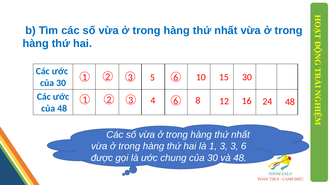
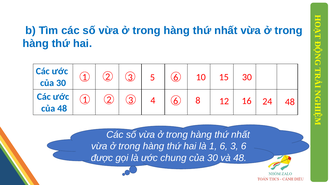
1 3: 3 -> 6 (224, 146)
